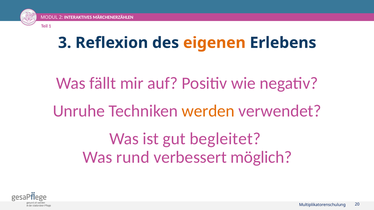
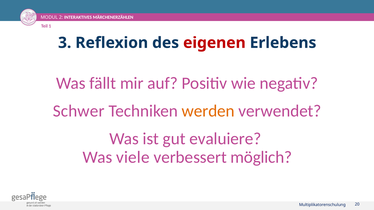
eigenen colour: orange -> red (214, 43)
Unruhe: Unruhe -> Schwer (79, 111)
begleitet: begleitet -> evaluiere (225, 139)
rund: rund -> viele (133, 158)
